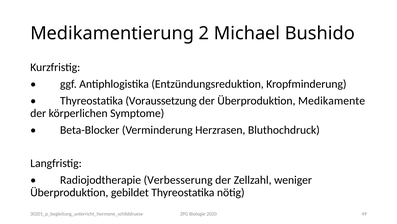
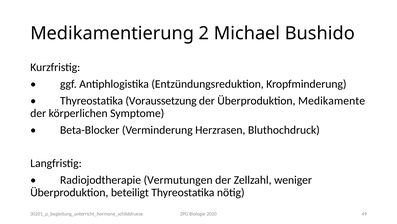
Verbesserung: Verbesserung -> Vermutungen (178, 180)
gebildet: gebildet -> beteiligt (130, 192)
